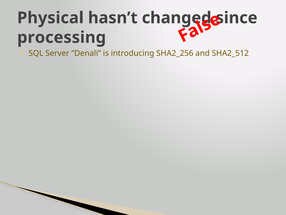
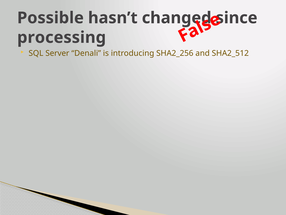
Physical: Physical -> Possible (50, 18)
